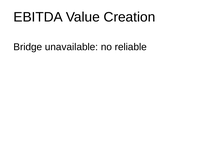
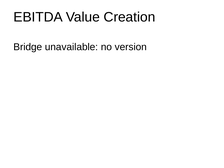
reliable: reliable -> version (131, 47)
